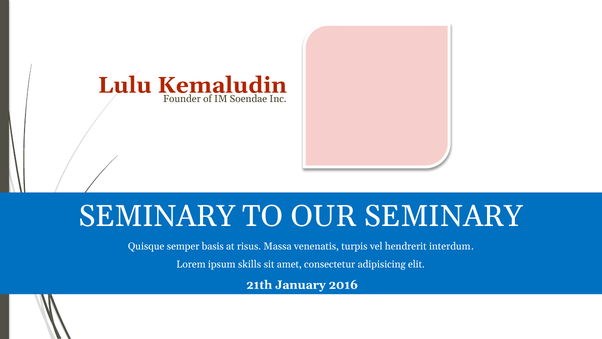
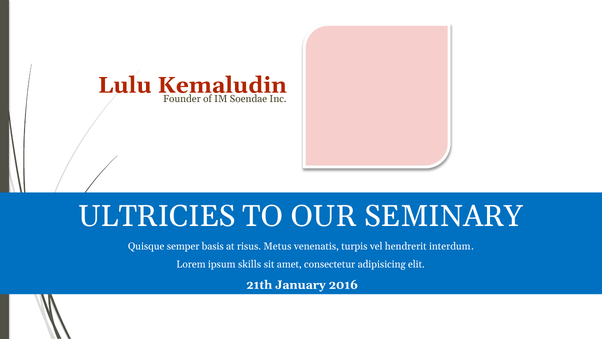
SEMINARY: SEMINARY -> ULTRICIES (157, 216)
Massa: Massa -> Metus (277, 246)
